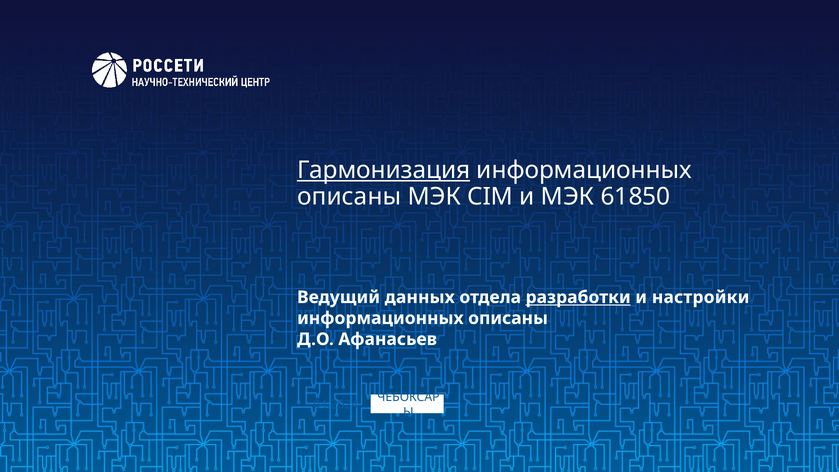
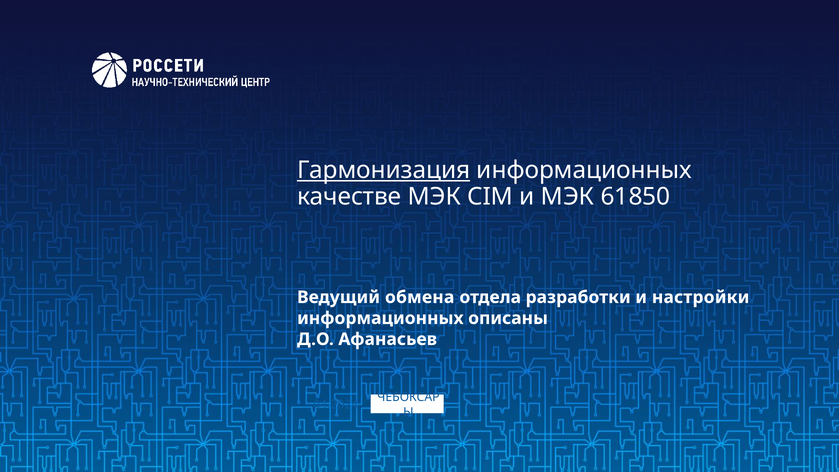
описаны: описаны -> качестве (349, 196)
данных: данных -> обмена (420, 297)
разработки underline: present -> none (578, 297)
